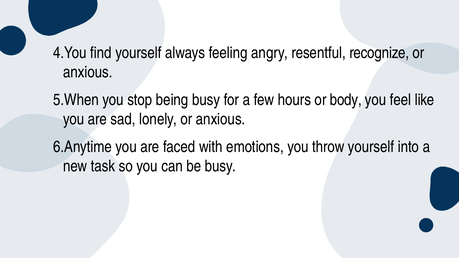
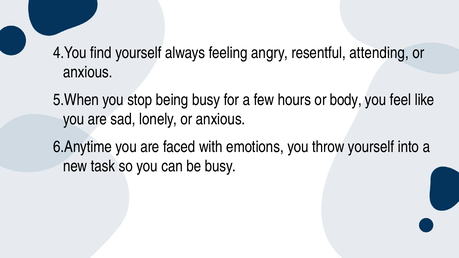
recognize: recognize -> attending (379, 53)
